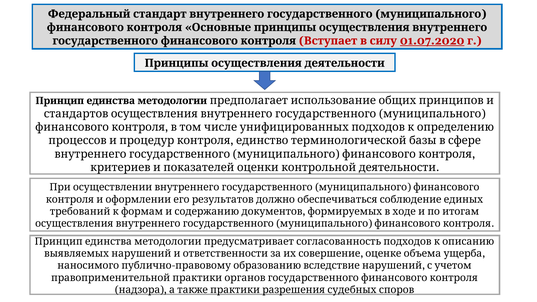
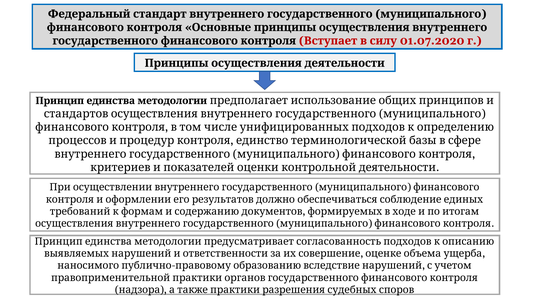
01.07.2020 underline: present -> none (432, 41)
